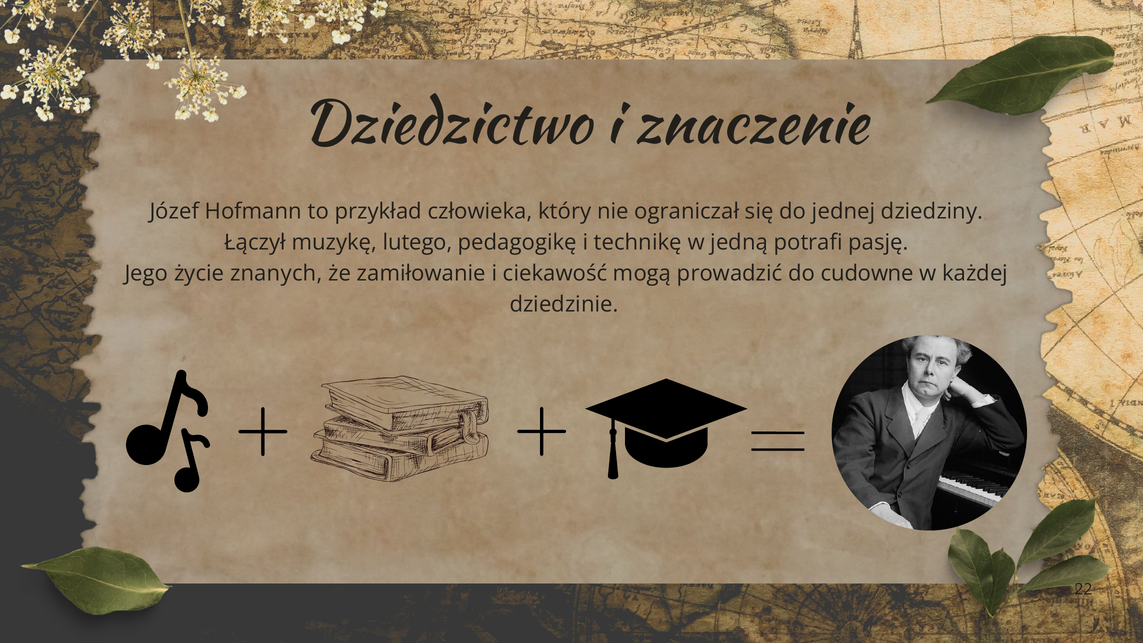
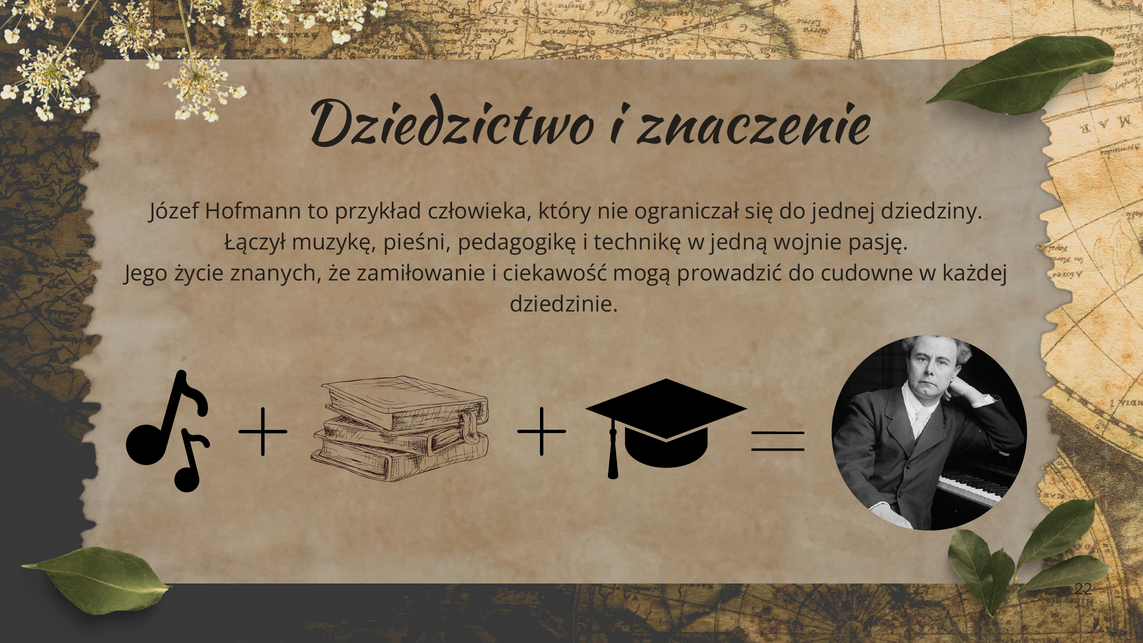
lutego: lutego -> pieśni (417, 242)
potrafi: potrafi -> wojnie (808, 242)
